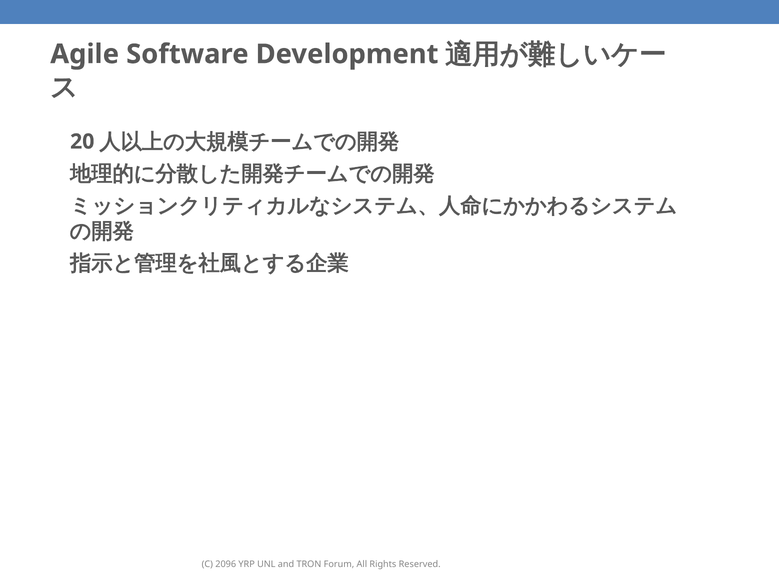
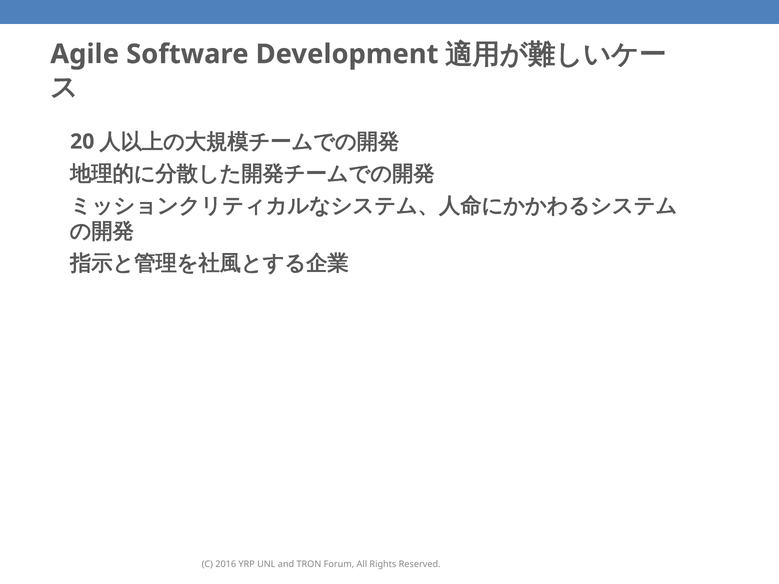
2096: 2096 -> 2016 (226, 565)
